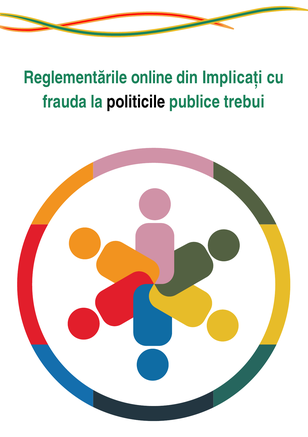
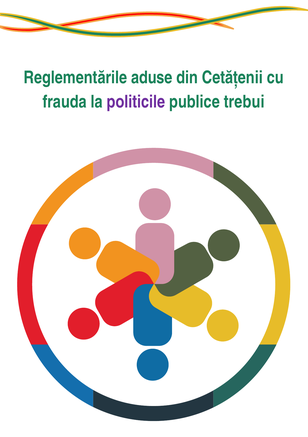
online: online -> aduse (152, 78)
Implicați: Implicați -> Cetățenii (232, 78)
politicile colour: black -> purple (136, 102)
